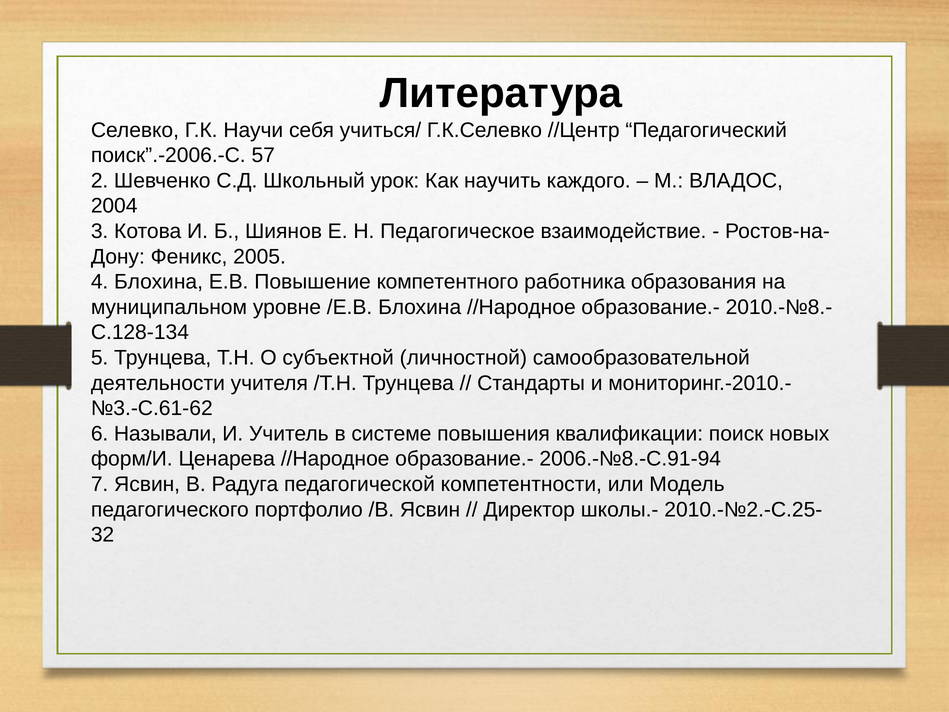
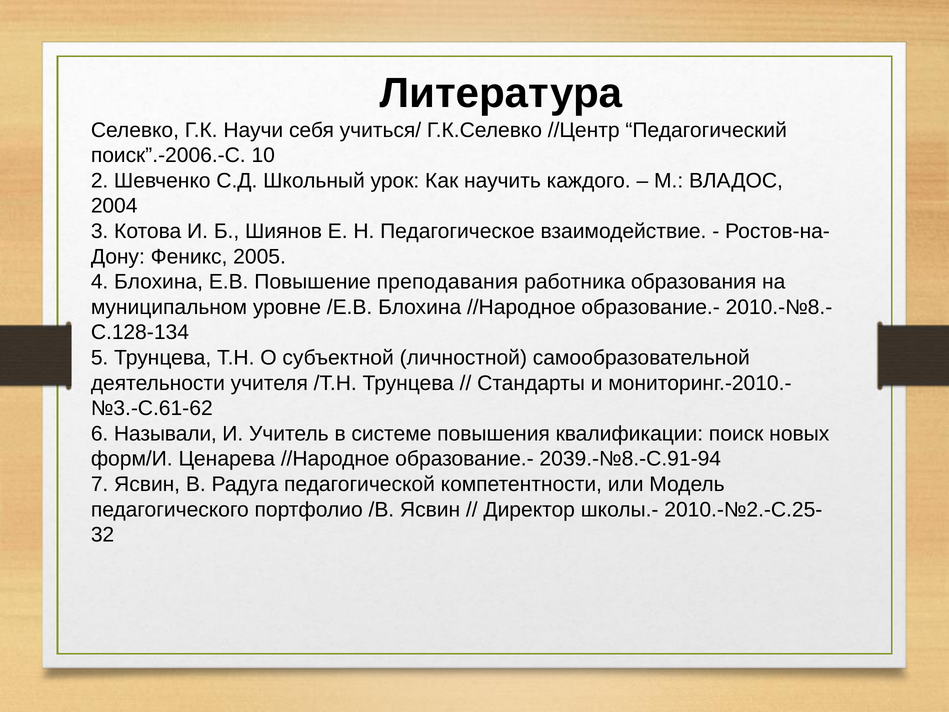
57: 57 -> 10 (263, 155)
компетентного: компетентного -> преподавания (447, 282)
2006.-№8.-С.91-94: 2006.-№8.-С.91-94 -> 2039.-№8.-С.91-94 (630, 459)
